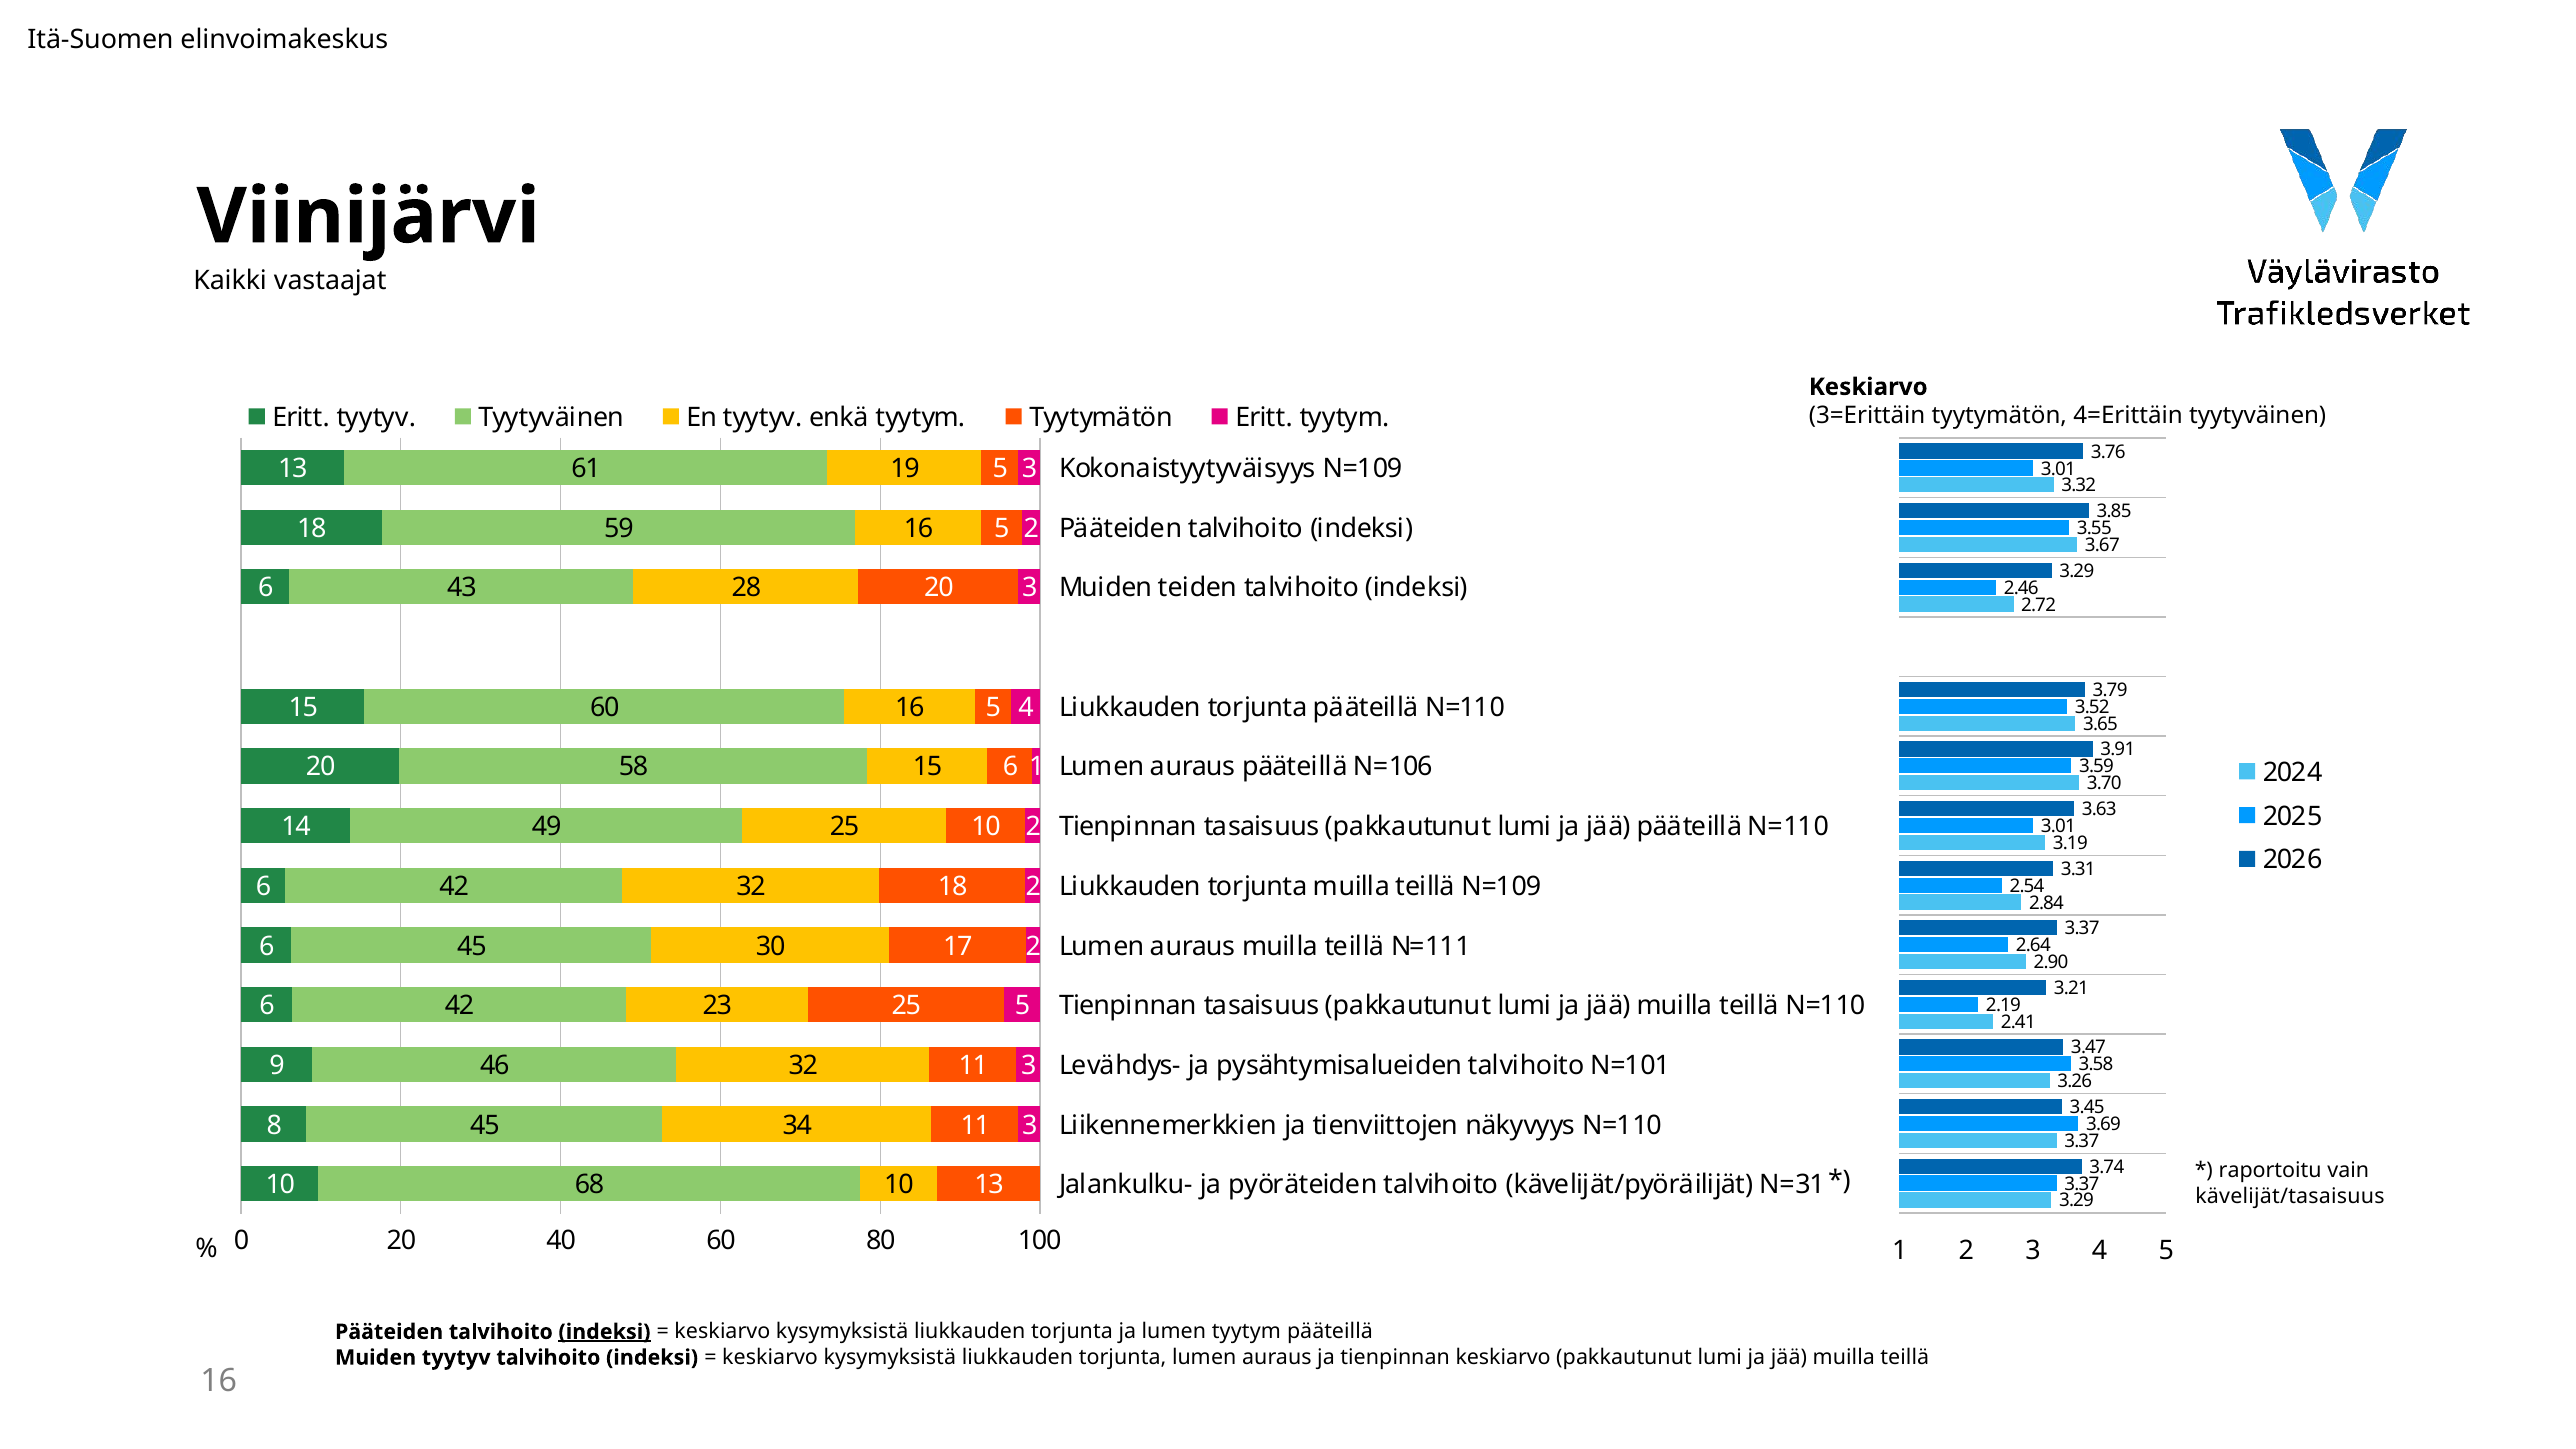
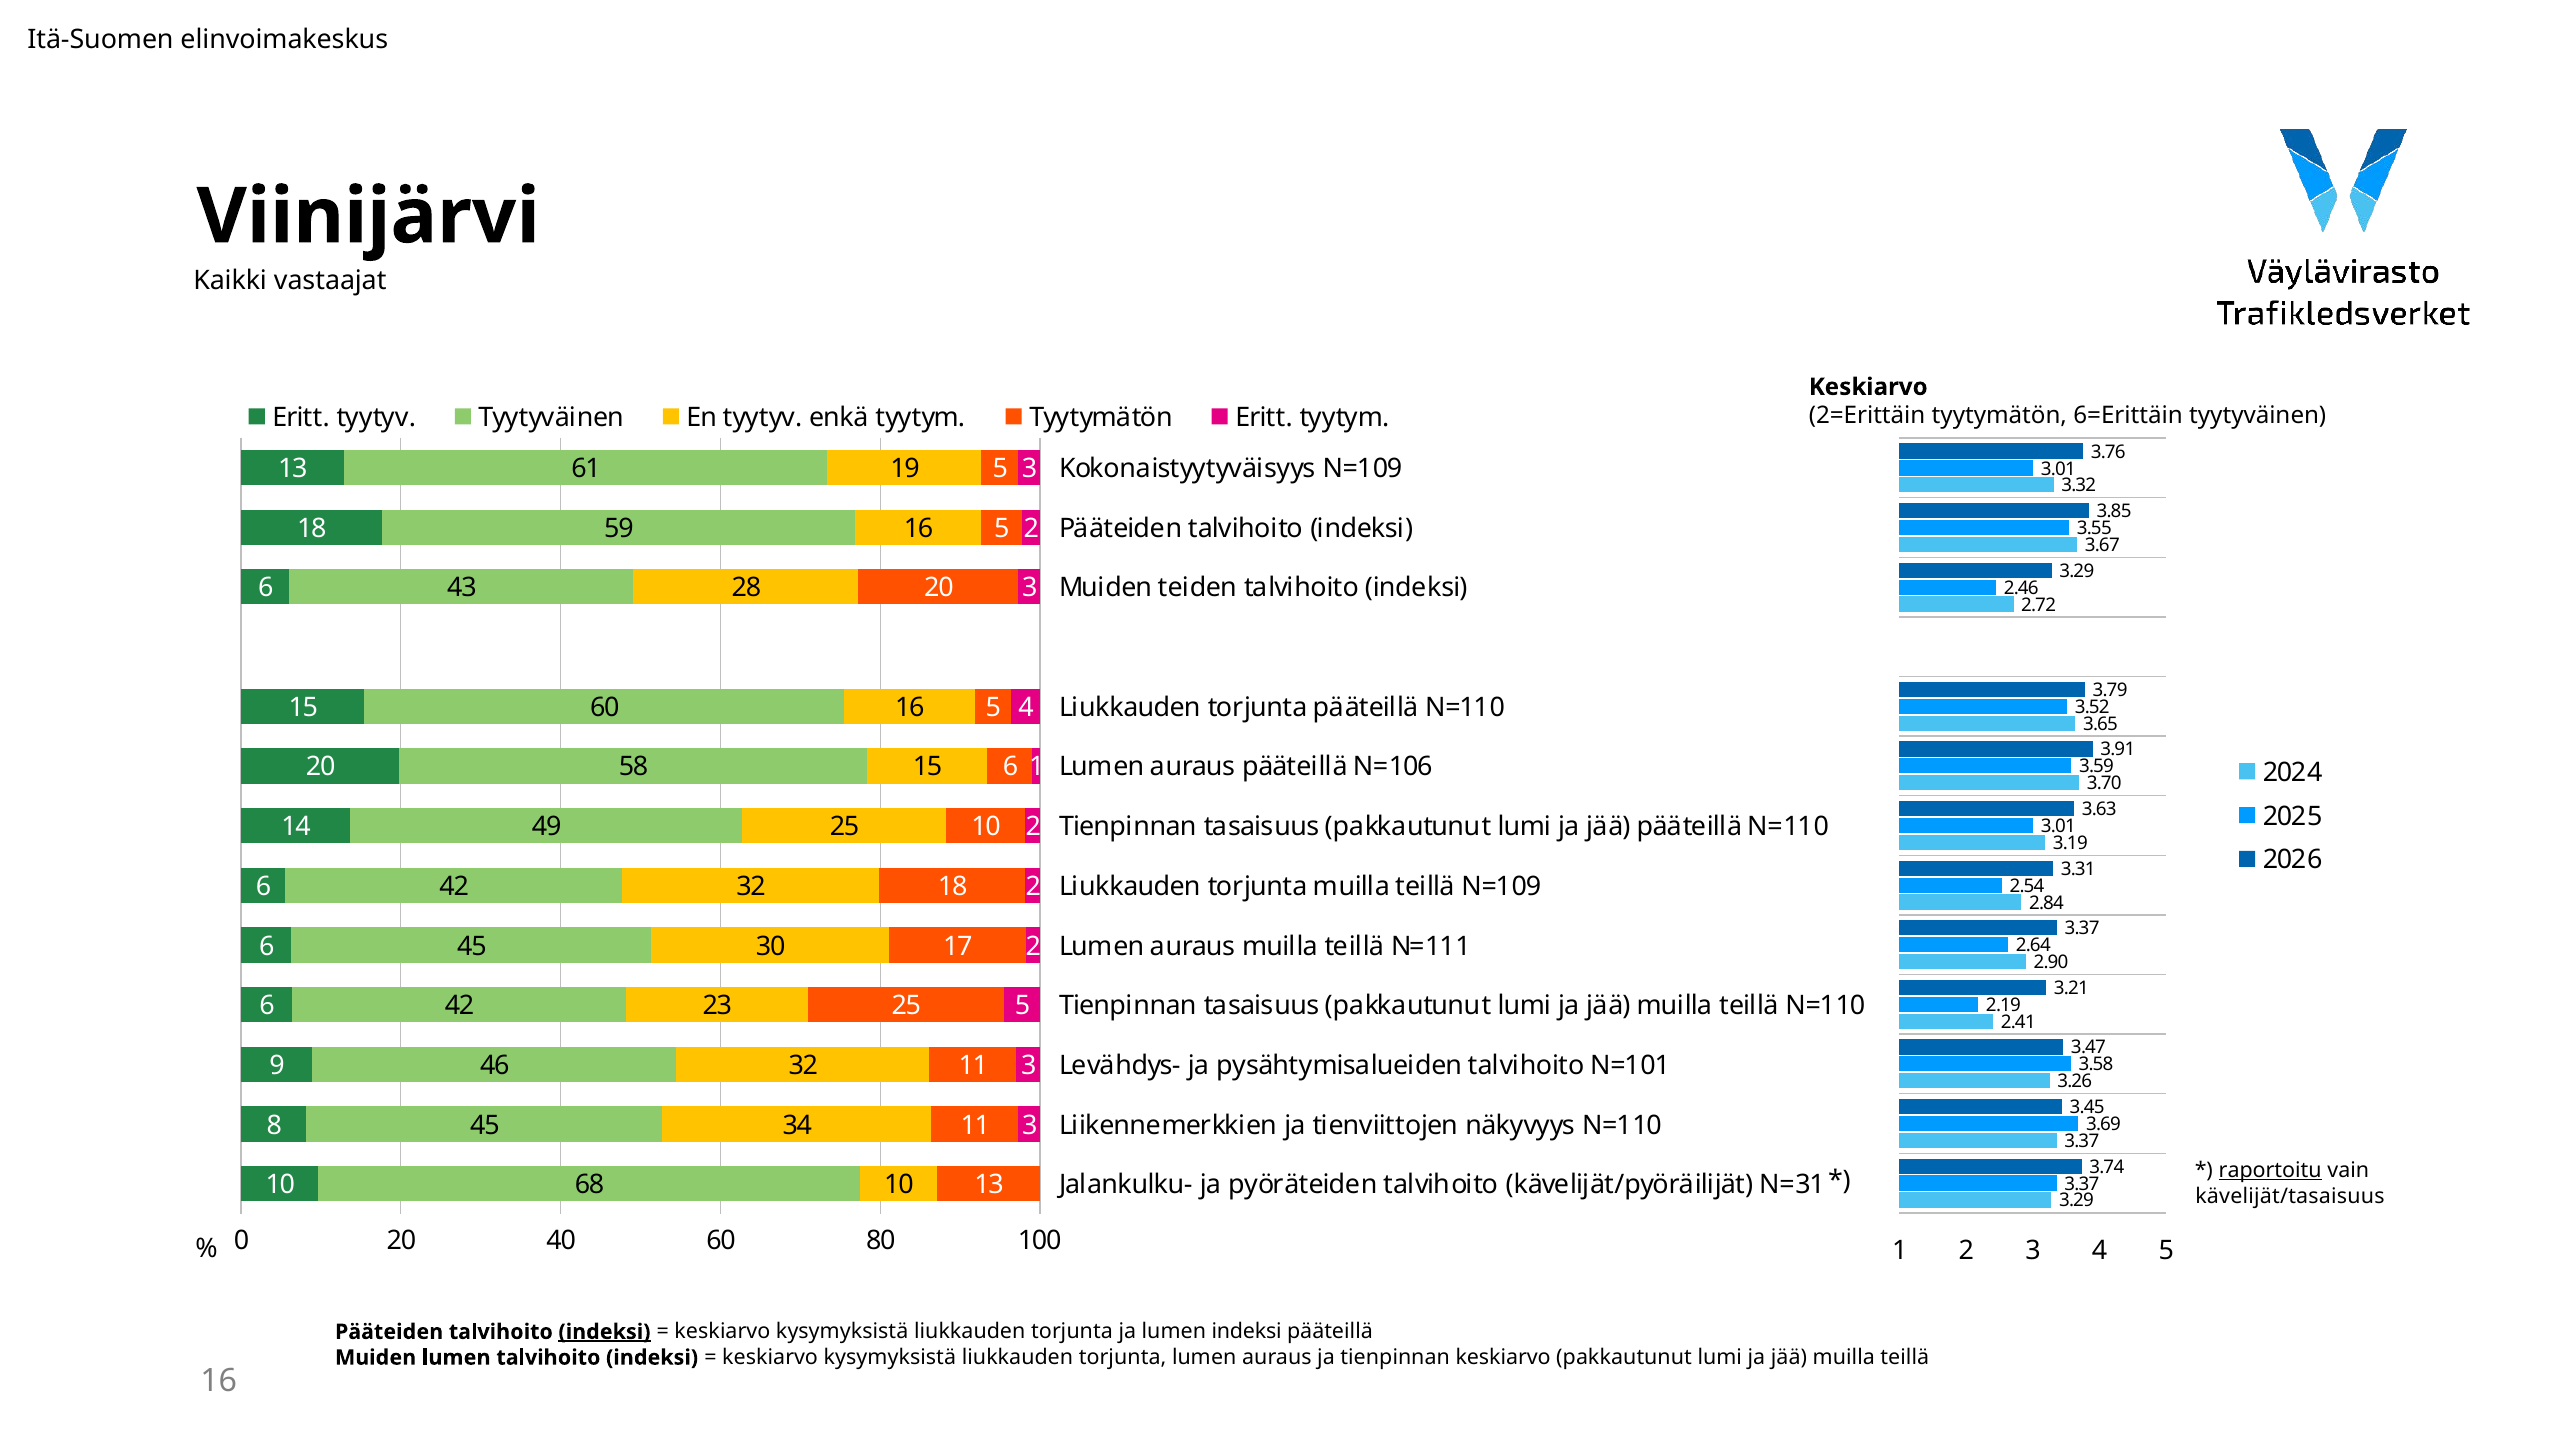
3=Erittäin: 3=Erittäin -> 2=Erittäin (1867, 416)
4=Erittäin: 4=Erittäin -> 6=Erittäin (2128, 416)
raportoitu underline: none -> present (2270, 1170)
lumen tyytym: tyytym -> indeksi (1247, 1332)
Muiden tyytyv: tyytyv -> lumen (456, 1358)
